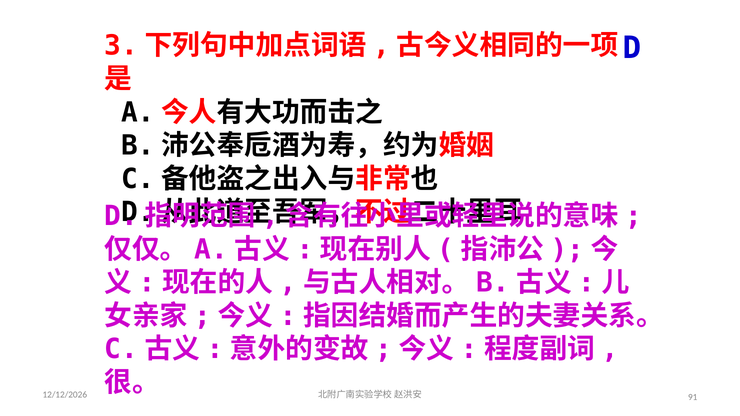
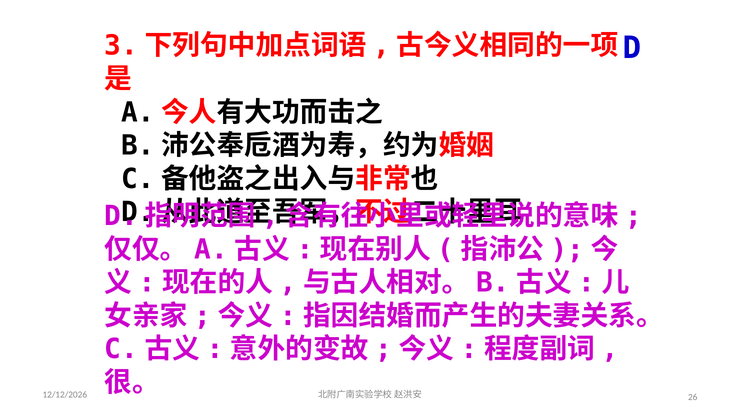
91: 91 -> 26 (693, 397)
